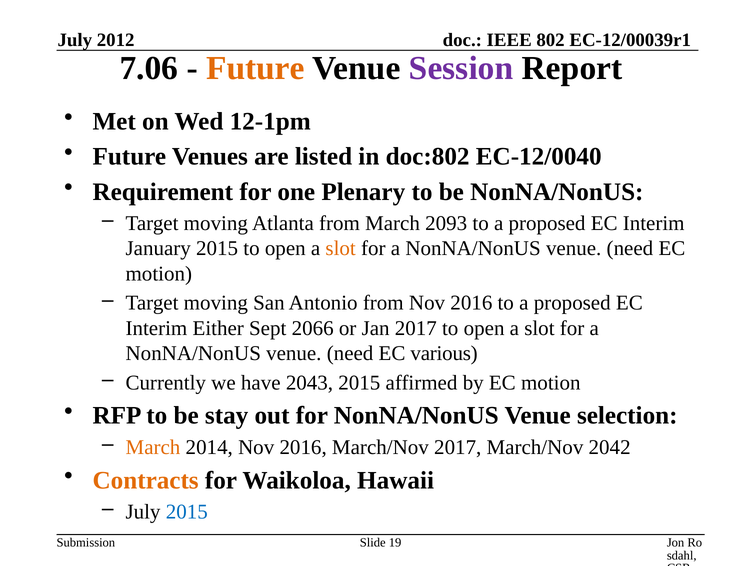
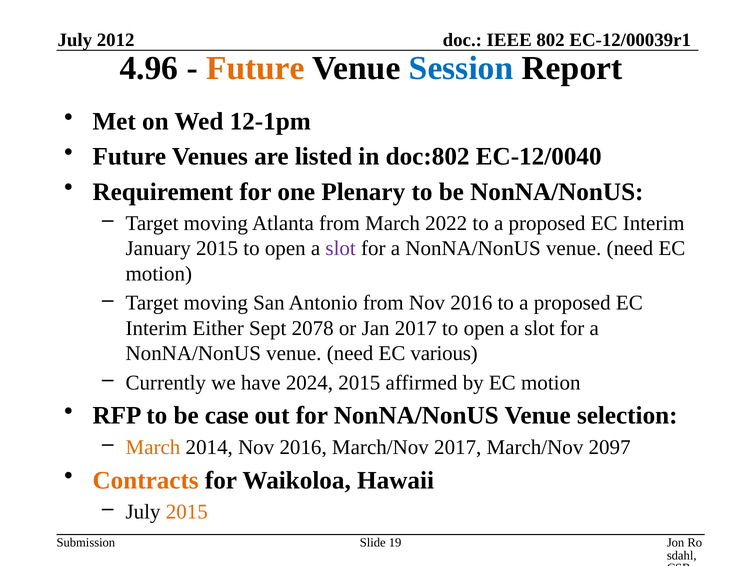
7.06: 7.06 -> 4.96 (149, 68)
Session colour: purple -> blue (461, 68)
2093: 2093 -> 2022 (446, 223)
slot colour: orange -> purple (341, 249)
2066: 2066 -> 2078 (313, 328)
2043: 2043 -> 2024 (309, 383)
stay: stay -> case (227, 416)
2042: 2042 -> 2097 (610, 447)
2015 colour: blue -> orange (187, 512)
